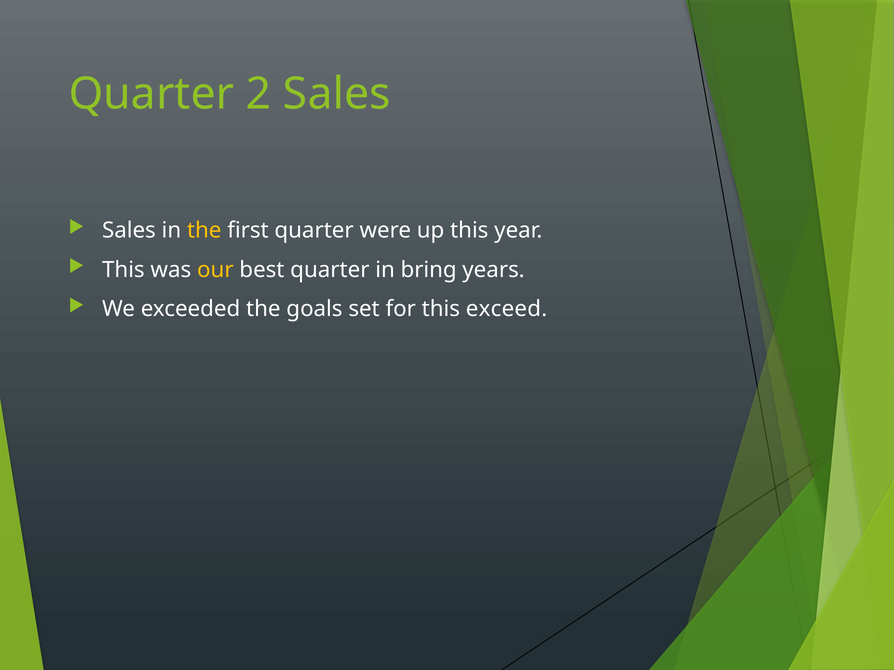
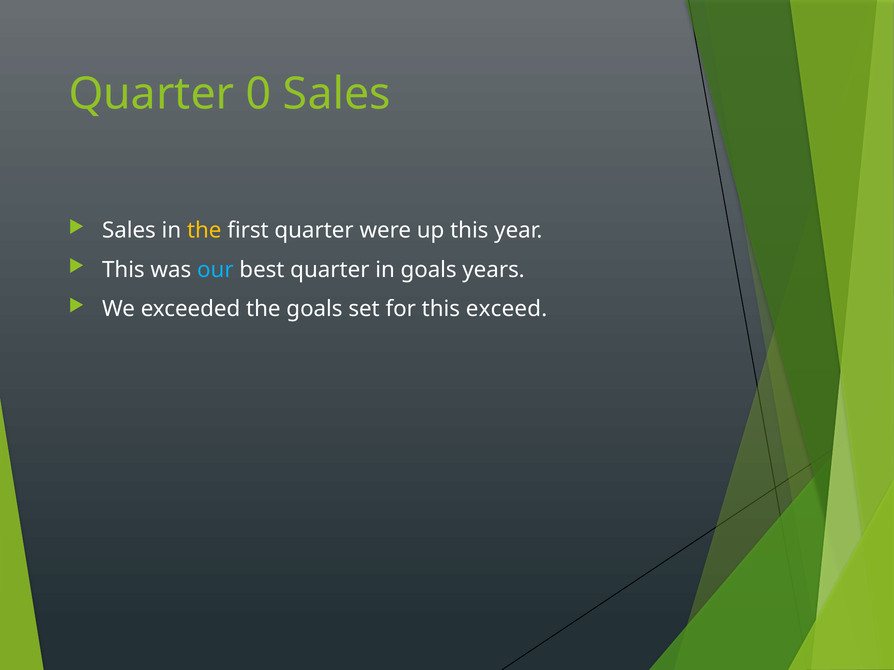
2: 2 -> 0 (259, 94)
our colour: yellow -> light blue (215, 270)
in bring: bring -> goals (429, 270)
